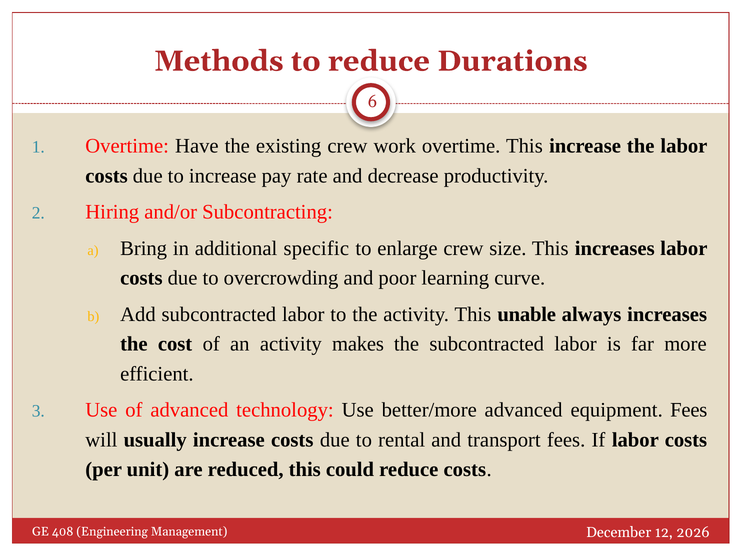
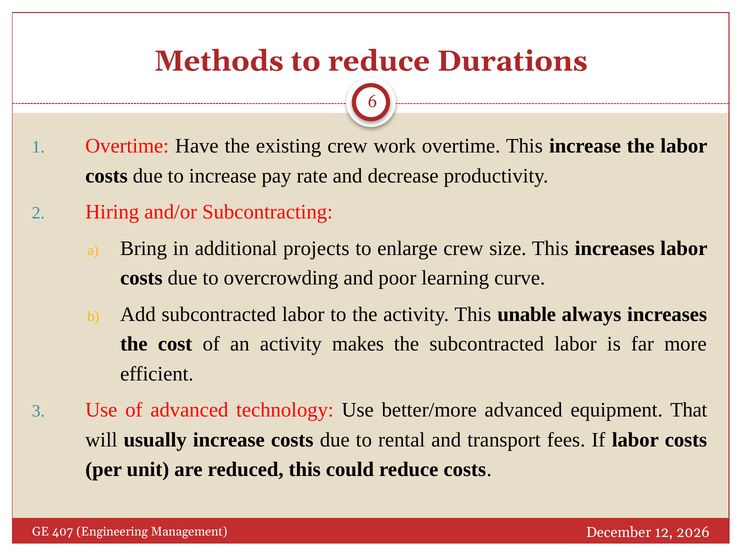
specific: specific -> projects (316, 249)
equipment Fees: Fees -> That (689, 411)
408: 408 -> 407 (63, 532)
